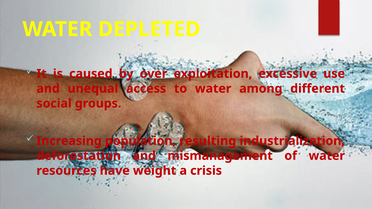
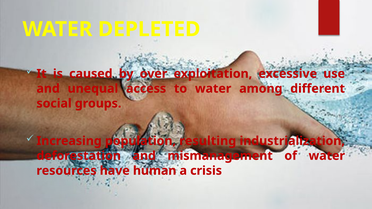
weight: weight -> human (155, 171)
